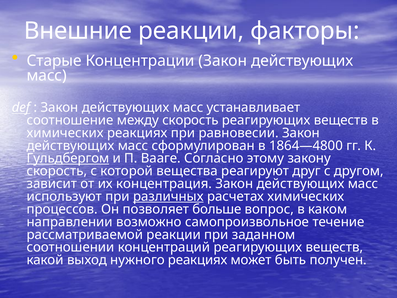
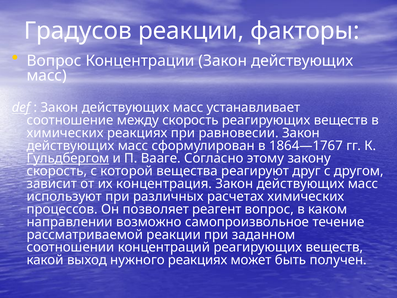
Внешние: Внешние -> Градусов (78, 31)
Старые: Старые -> Вопрос (54, 61)
1864—4800: 1864—4800 -> 1864—1767 (306, 146)
различных underline: present -> none (168, 196)
больше: больше -> реагент (217, 209)
